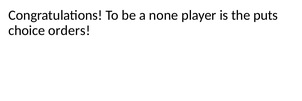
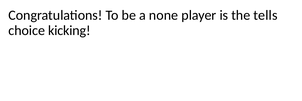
puts: puts -> tells (265, 15)
orders: orders -> kicking (69, 30)
